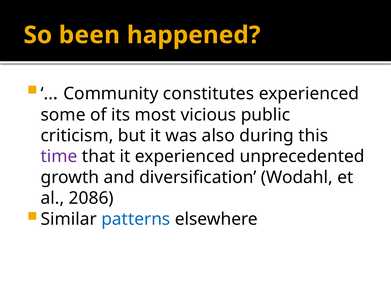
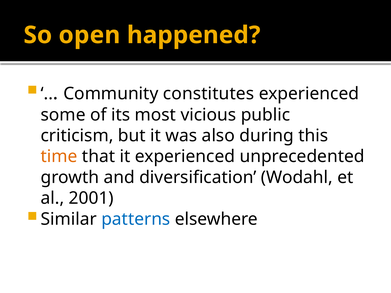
been: been -> open (89, 35)
time colour: purple -> orange (59, 157)
2086: 2086 -> 2001 (91, 198)
